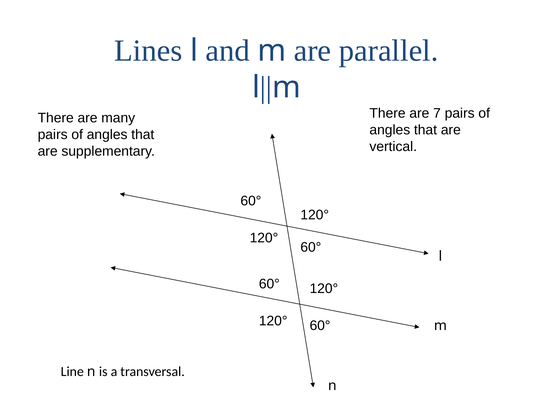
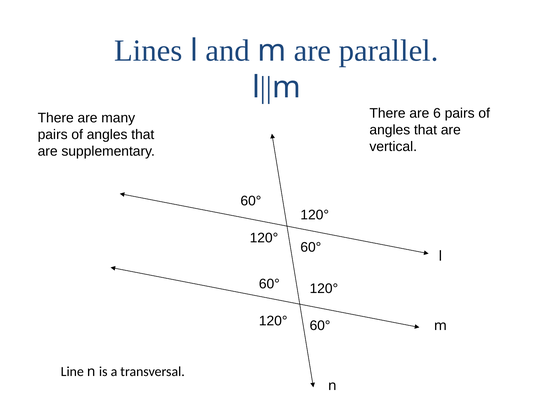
7: 7 -> 6 (437, 113)
